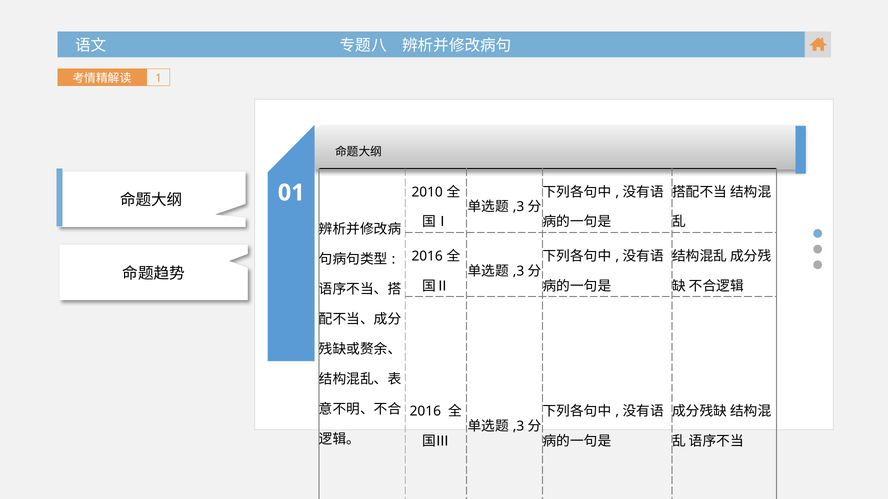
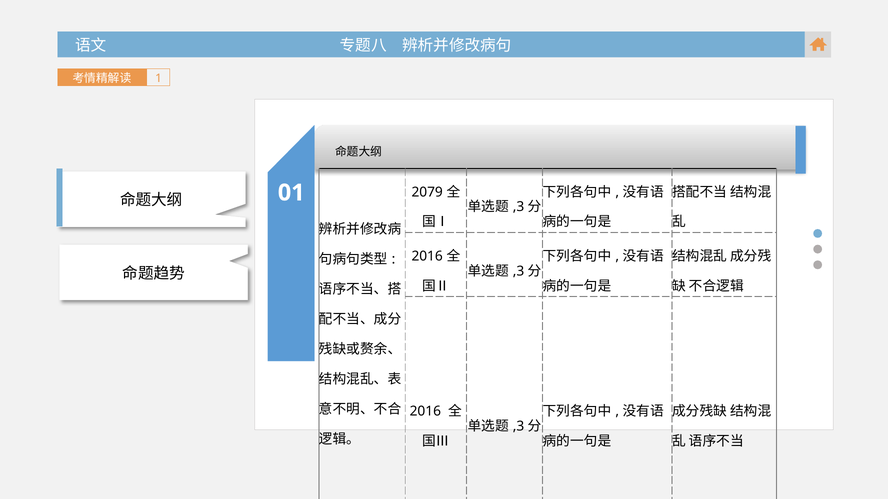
2010: 2010 -> 2079 (427, 192)
